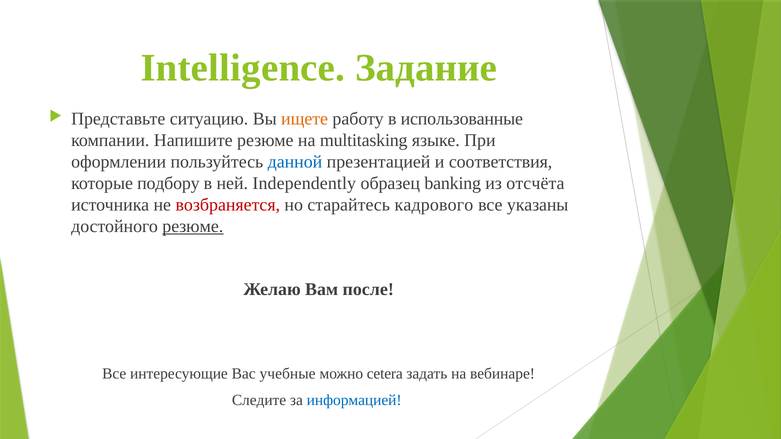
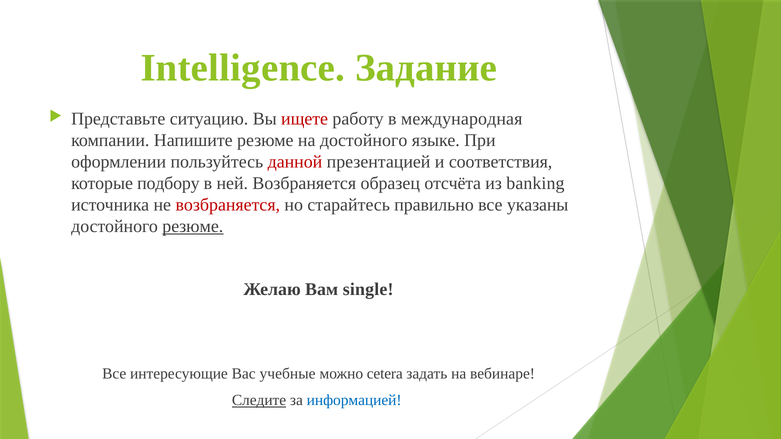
ищете colour: orange -> red (305, 119)
использованные: использованные -> международная (462, 119)
на multitasking: multitasking -> достойного (364, 141)
данной colour: blue -> red (295, 162)
ней Independently: Independently -> Возбраняется (304, 183)
banking: banking -> отсчёта (453, 183)
отсчёта: отсчёта -> banking (535, 183)
кадрового: кадрового -> правильно (434, 205)
после: после -> single (368, 290)
Следите underline: none -> present (259, 400)
